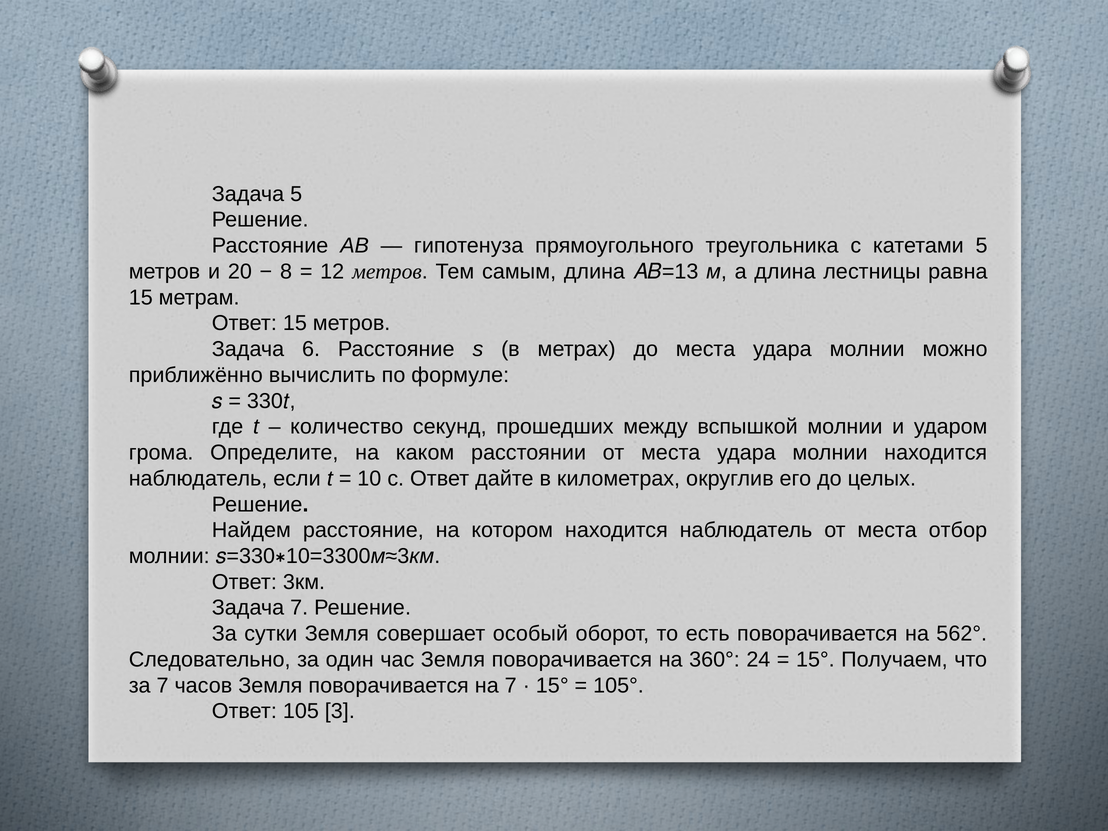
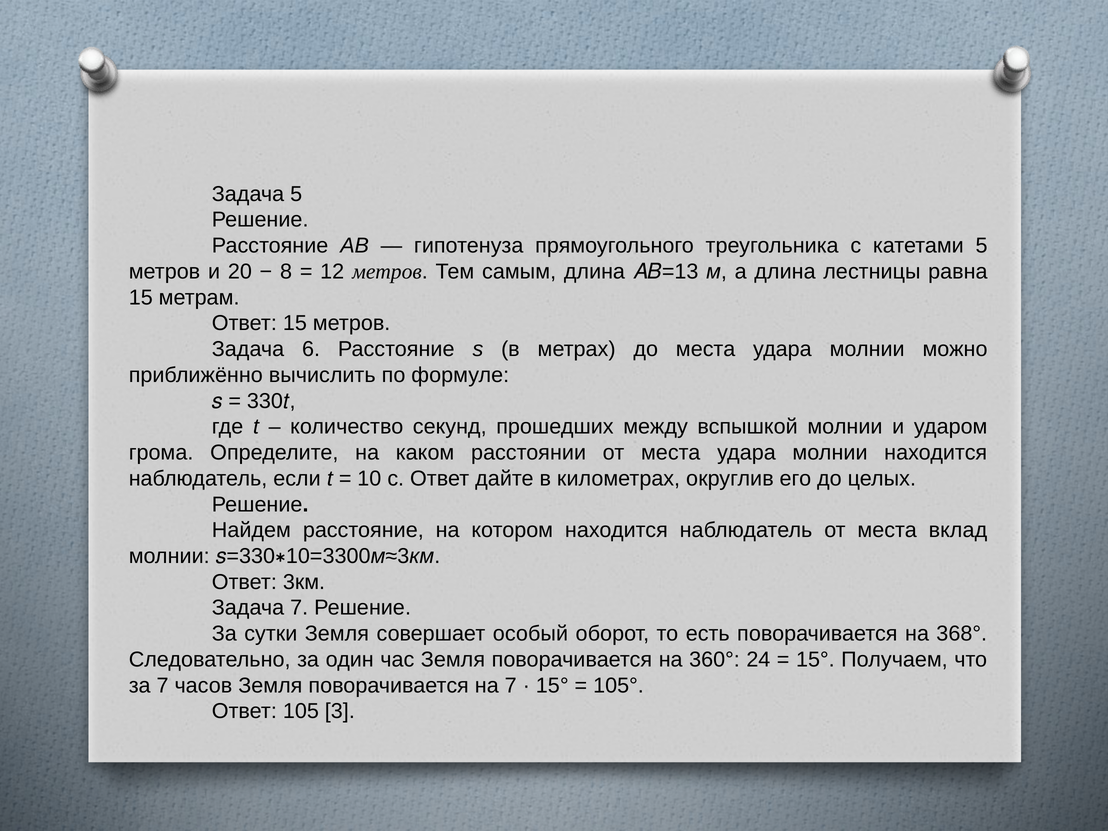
отбор: отбор -> вклад (958, 530)
562°: 562° -> 368° (962, 634)
